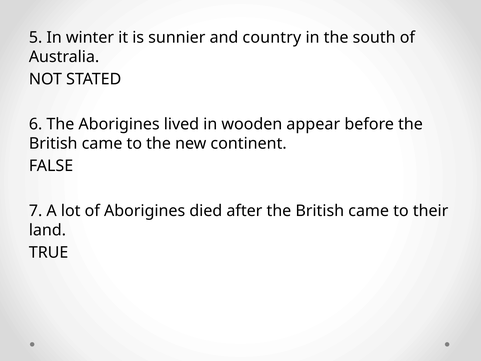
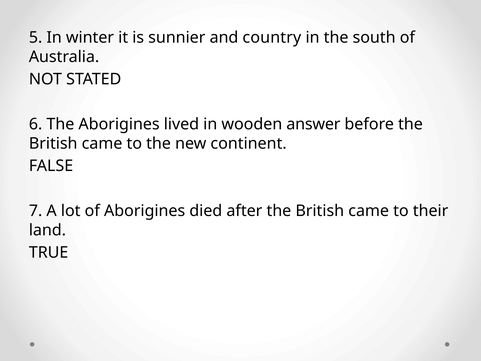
appear: appear -> answer (313, 124)
